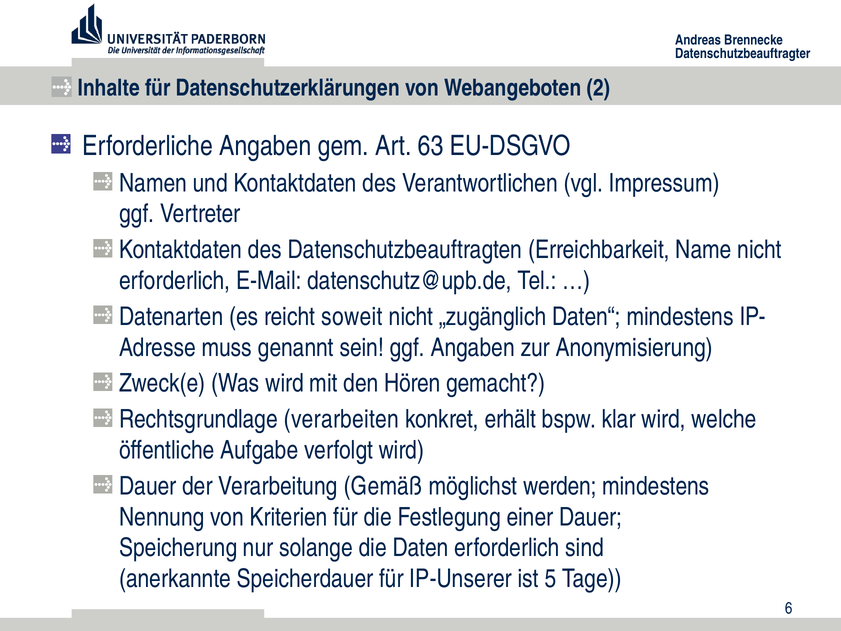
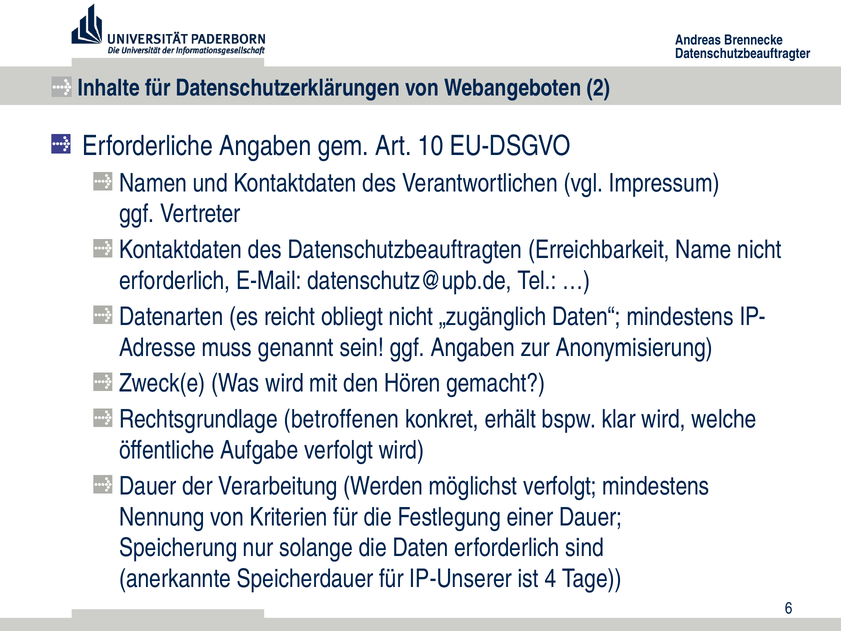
63: 63 -> 10 (431, 146)
soweit: soweit -> obliegt (352, 317)
verarbeiten: verarbeiten -> betroffenen (341, 419)
Gemäß: Gemäß -> Werden (383, 486)
möglichst werden: werden -> verfolgt (560, 486)
5: 5 -> 4 (550, 579)
